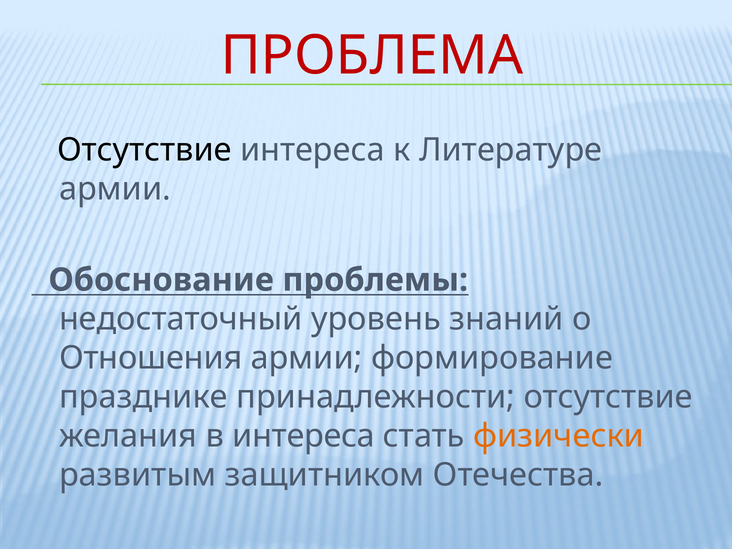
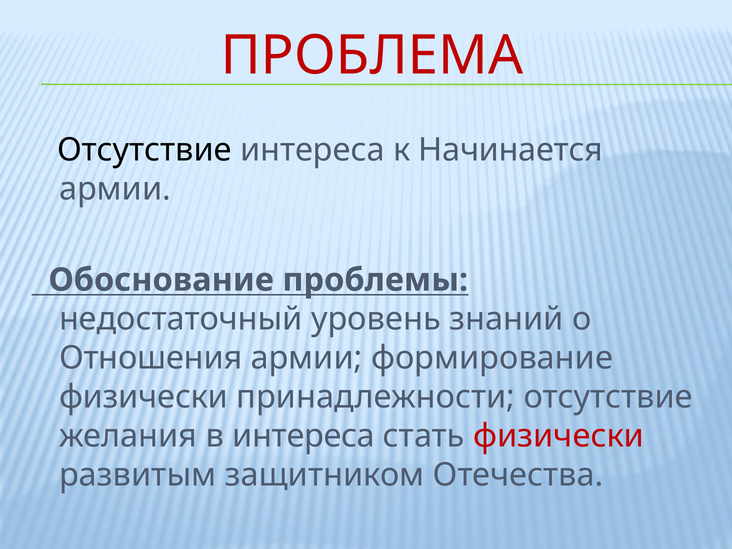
Литературе: Литературе -> Начинается (511, 150)
празднике: празднике -> физически (144, 397)
физически colour: orange -> red (559, 436)
